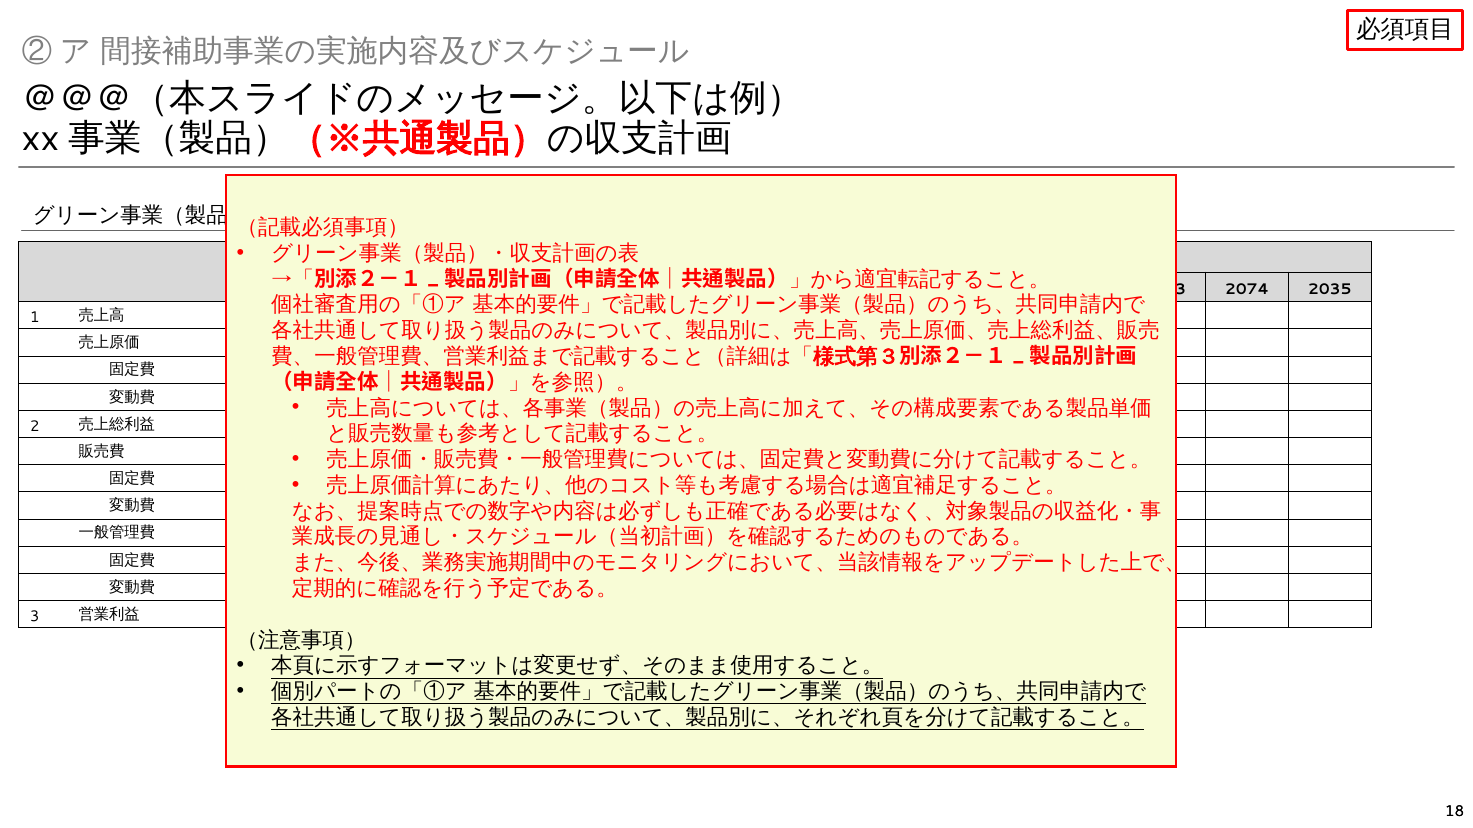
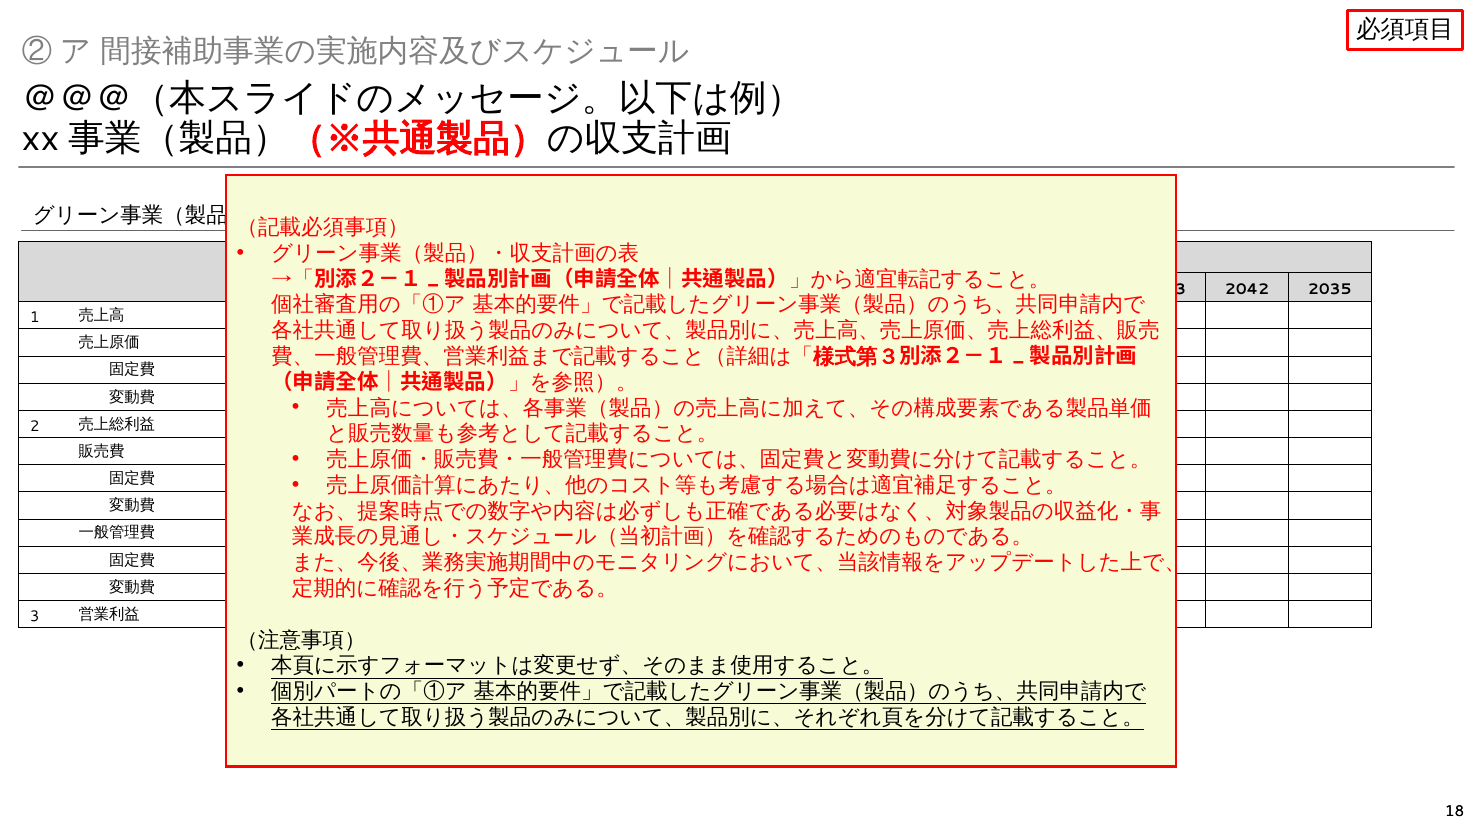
2074: 2074 -> 2042 (1247, 289)
